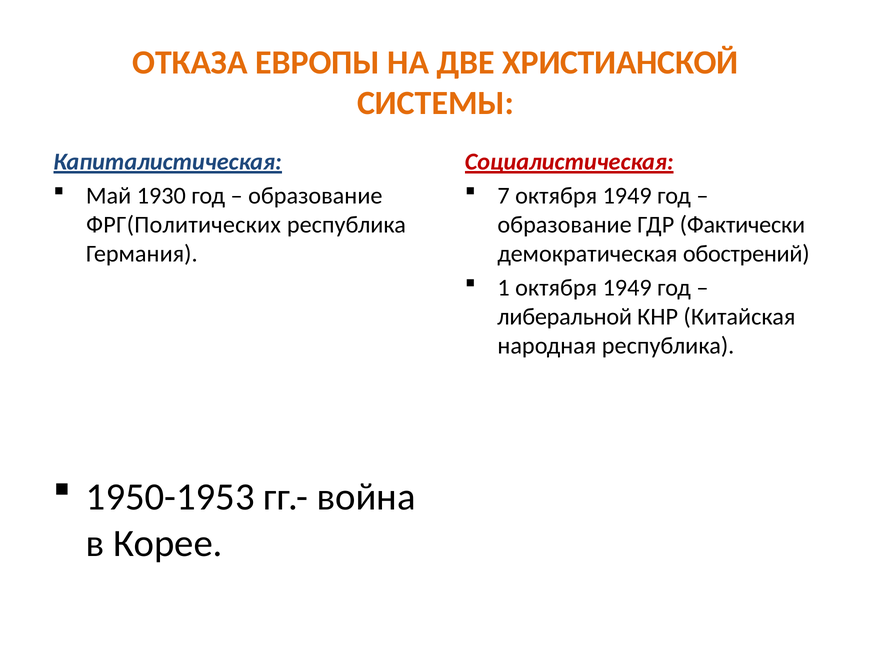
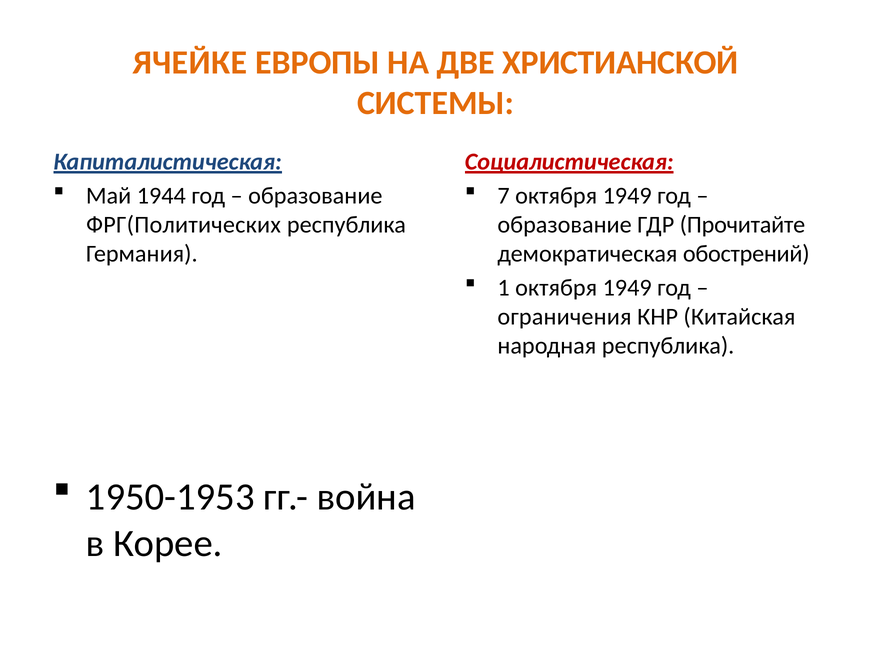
ОТКАЗА: ОТКАЗА -> ЯЧЕЙКЕ (190, 63)
1930: 1930 -> 1944 (161, 196)
Фактически: Фактически -> Прочитайте (742, 225)
либеральной: либеральной -> ограничения (564, 317)
